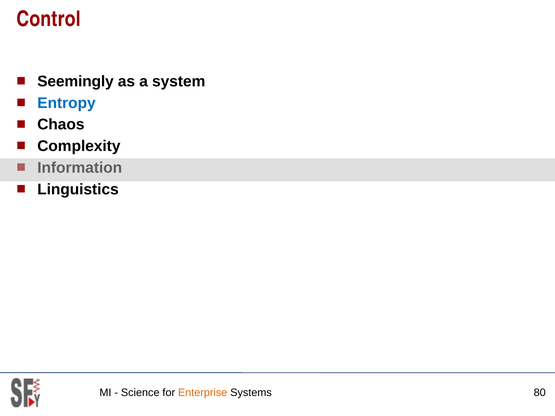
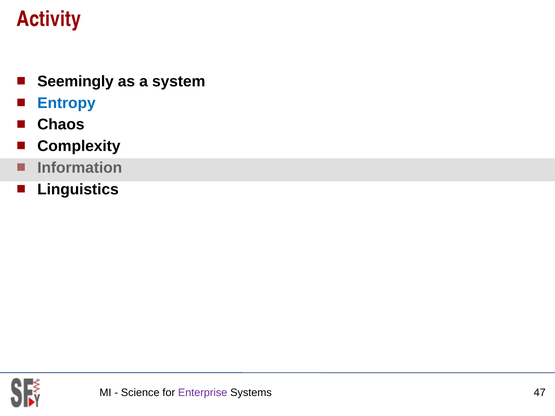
Control: Control -> Activity (49, 19)
Enterprise colour: orange -> purple (203, 393)
80: 80 -> 47 (540, 393)
